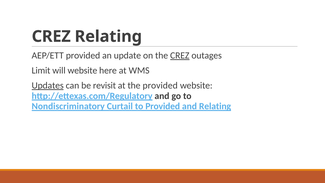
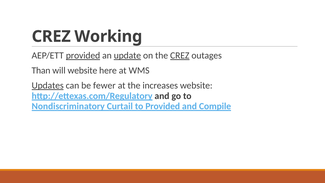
CREZ Relating: Relating -> Working (108, 36)
provided underline: none -> present (83, 55)
update underline: none -> present (127, 55)
Limit: Limit -> Than (41, 70)
revisit: revisit -> fewer (104, 85)
the provided: provided -> increases (160, 85)
and Relating: Relating -> Compile (215, 106)
